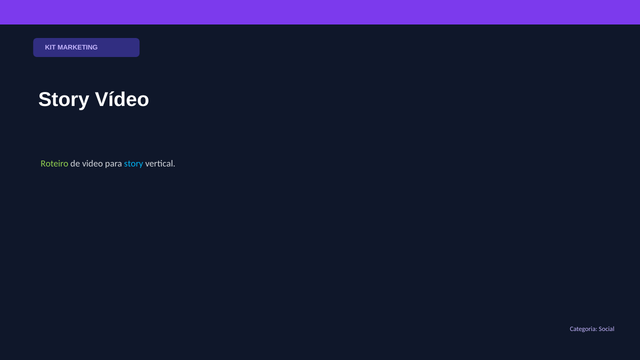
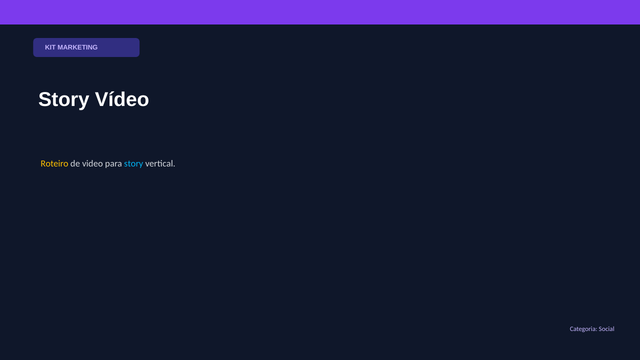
Roteiro colour: light green -> yellow (55, 164)
